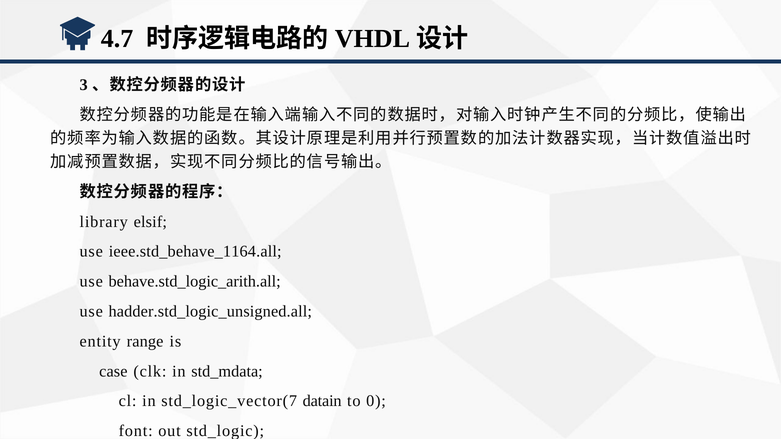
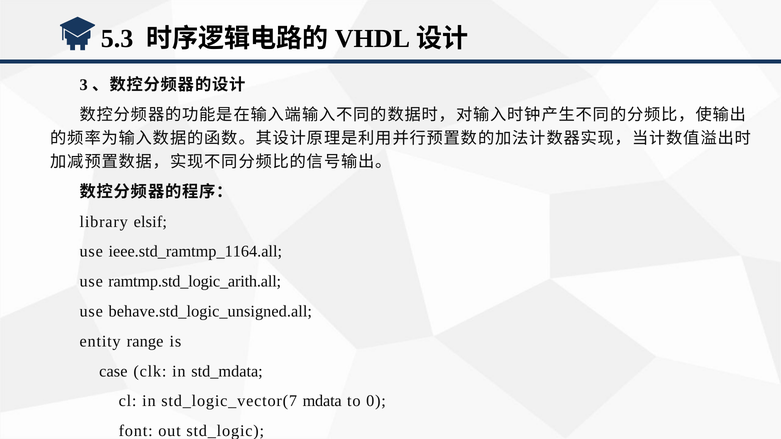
4.7: 4.7 -> 5.3 (117, 38)
ieee.std_behave_1164.all: ieee.std_behave_1164.all -> ieee.std_ramtmp_1164.all (195, 252)
behave.std_logic_arith.all: behave.std_logic_arith.all -> ramtmp.std_logic_arith.all (195, 282)
hadder.std_logic_unsigned.all: hadder.std_logic_unsigned.all -> behave.std_logic_unsigned.all (210, 312)
datain: datain -> mdata (322, 401)
